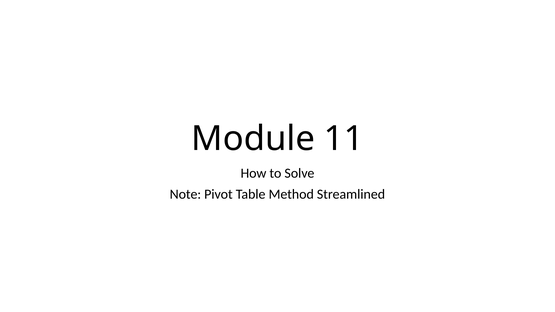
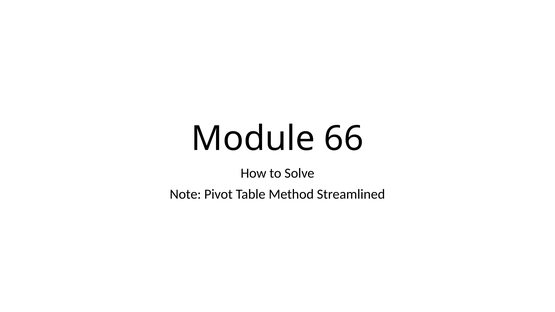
11: 11 -> 66 (344, 139)
